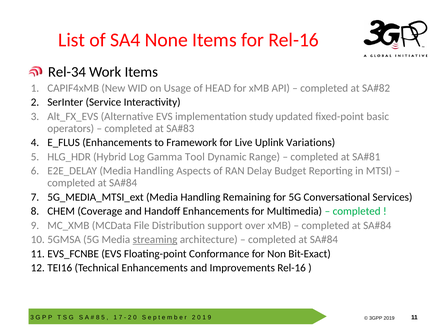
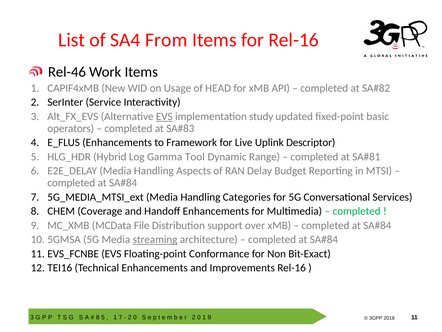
None: None -> From (166, 40)
Rel-34: Rel-34 -> Rel-46 (67, 72)
EVS underline: none -> present (164, 116)
Variations: Variations -> Descriptor (311, 142)
Remaining: Remaining -> Categories (247, 197)
